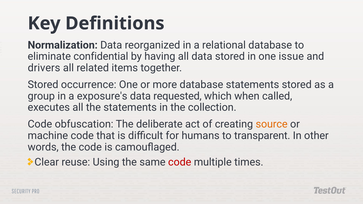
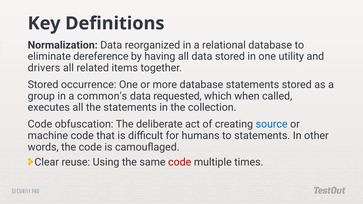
confidential: confidential -> dereference (101, 57)
issue: issue -> utility (291, 57)
exposure's: exposure's -> common's (102, 96)
source colour: orange -> blue (272, 124)
to transparent: transparent -> statements (262, 136)
